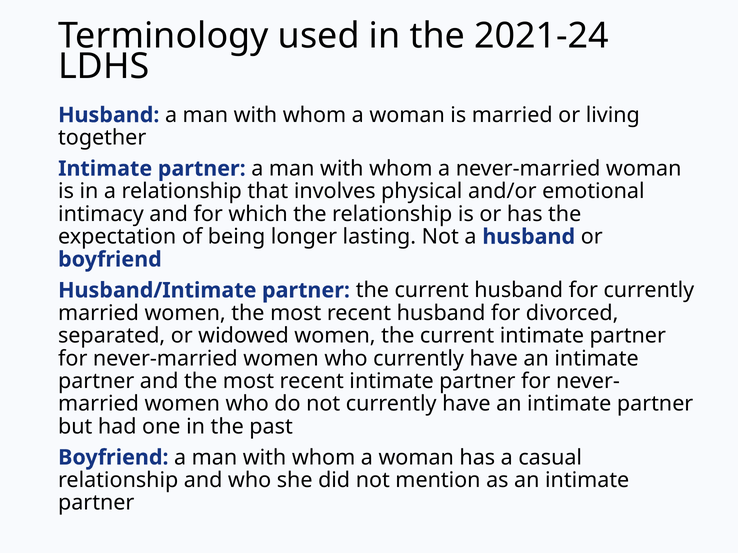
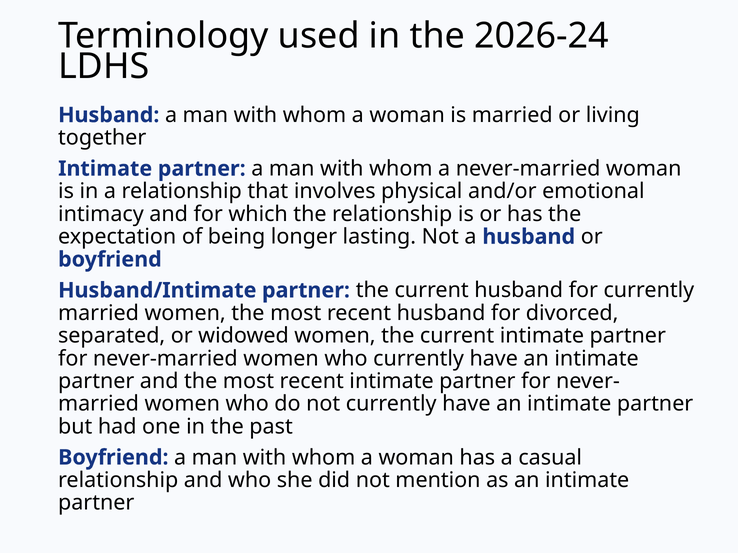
2021-24: 2021-24 -> 2026-24 (542, 36)
